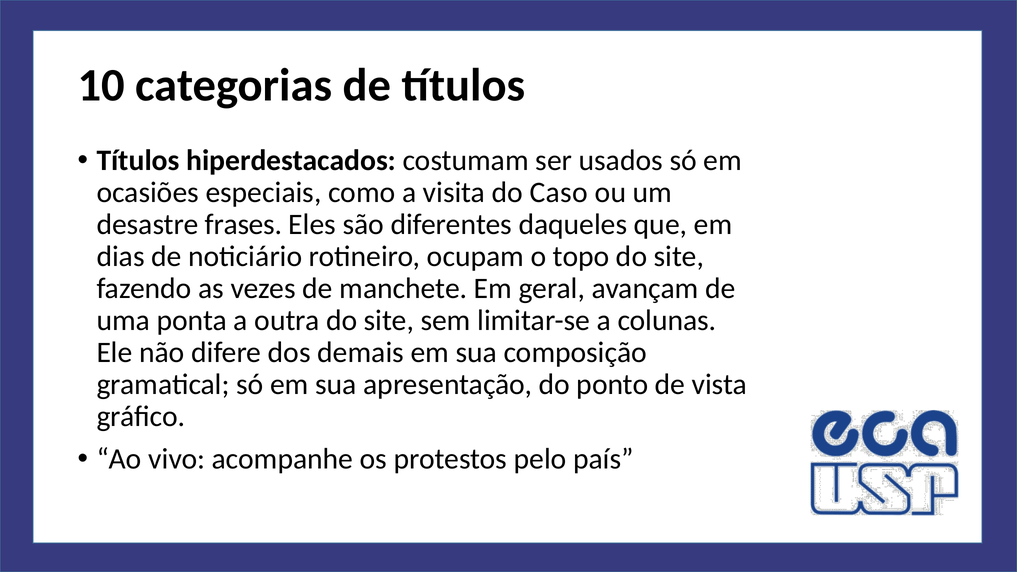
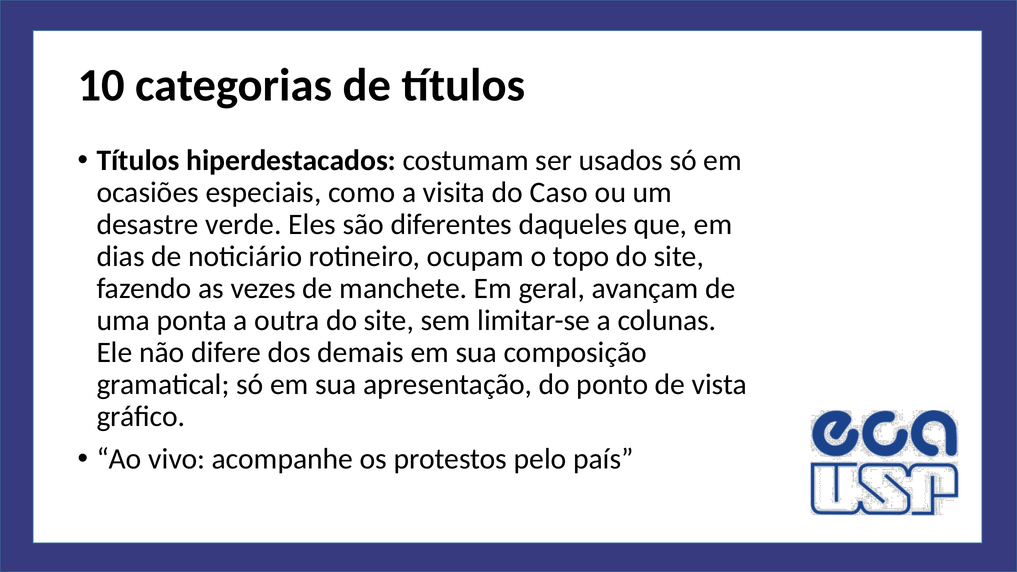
frases: frases -> verde (243, 225)
